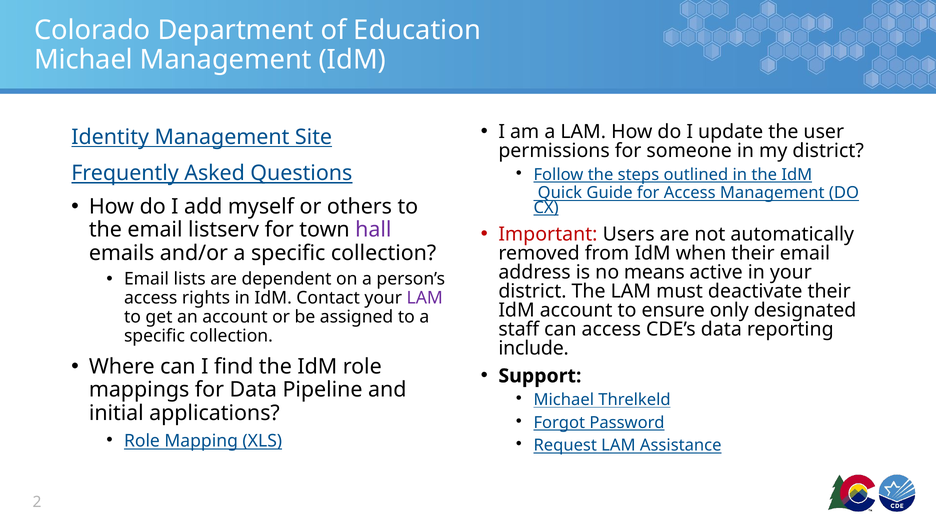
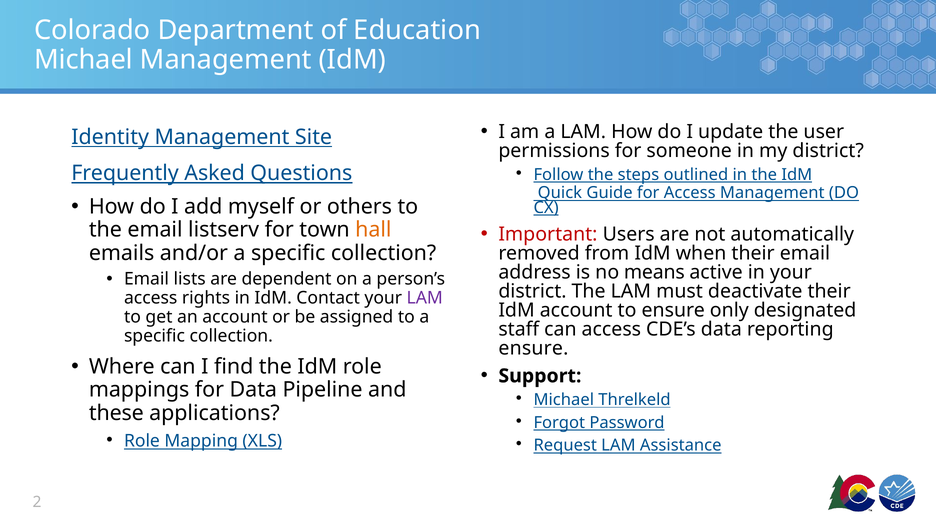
hall colour: purple -> orange (373, 230)
include: include -> ensure (533, 348)
initial: initial -> these (116, 413)
